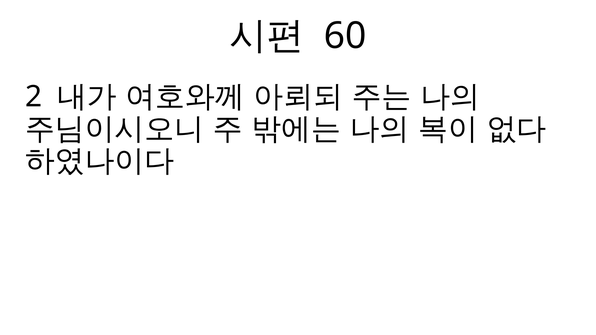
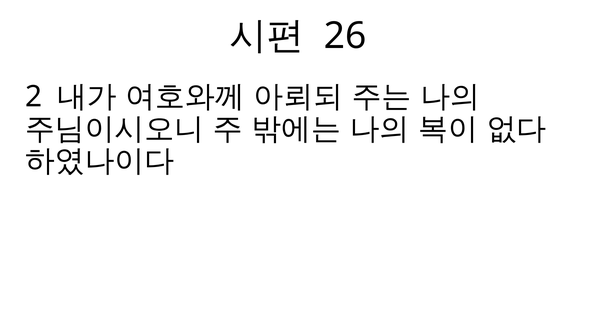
60: 60 -> 26 (345, 36)
